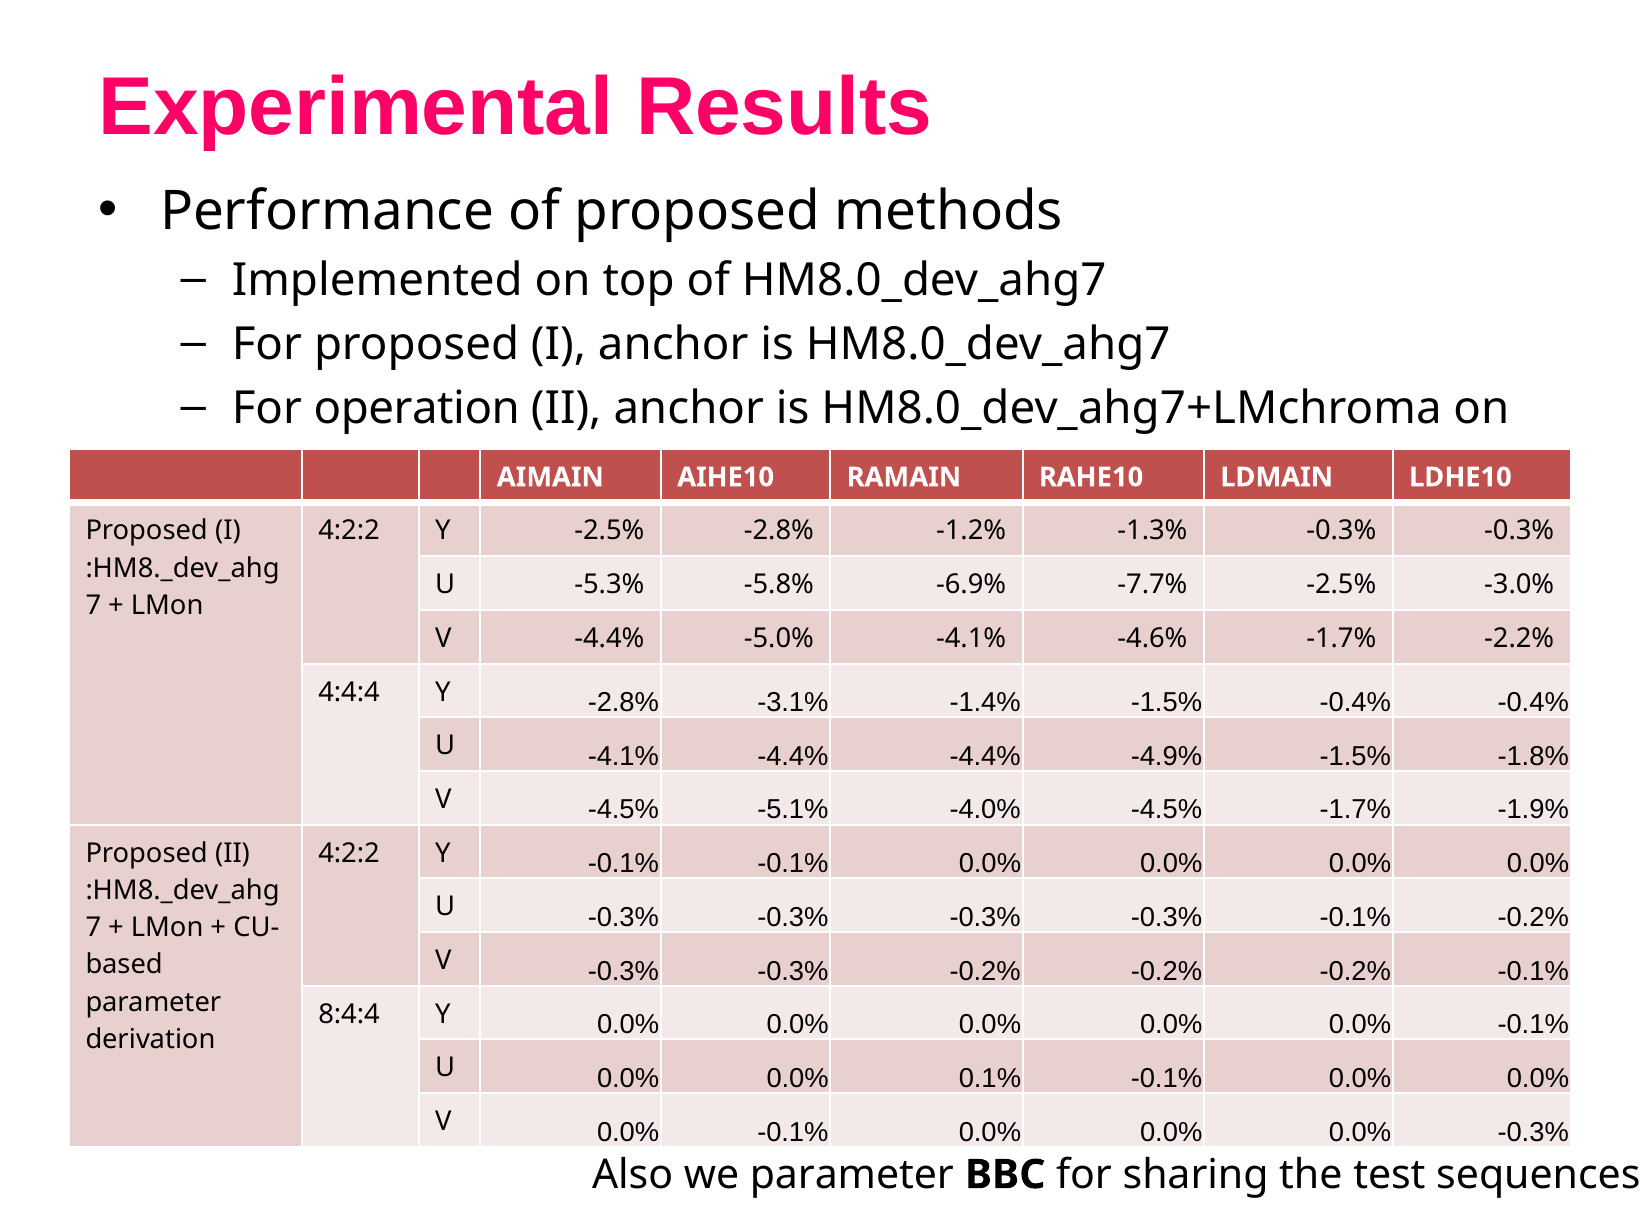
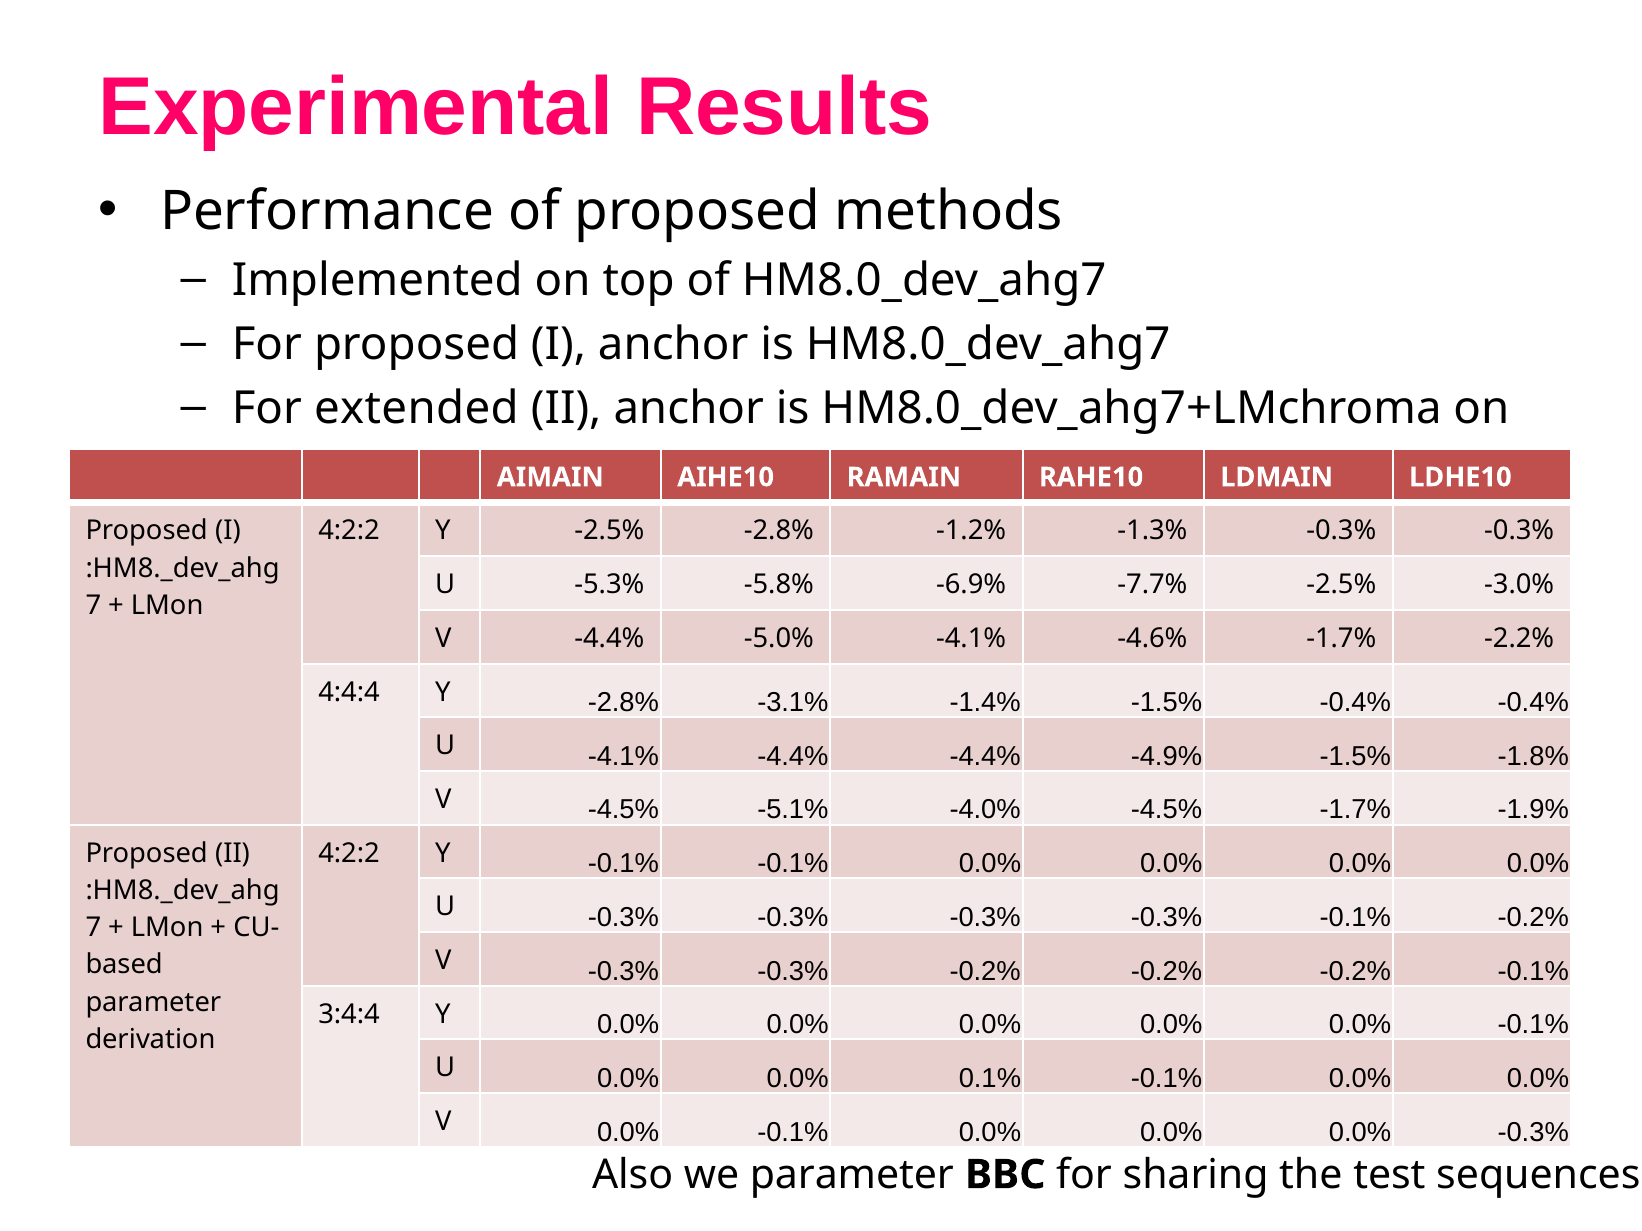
operation: operation -> extended (416, 408)
8:4:4: 8:4:4 -> 3:4:4 (349, 1015)
